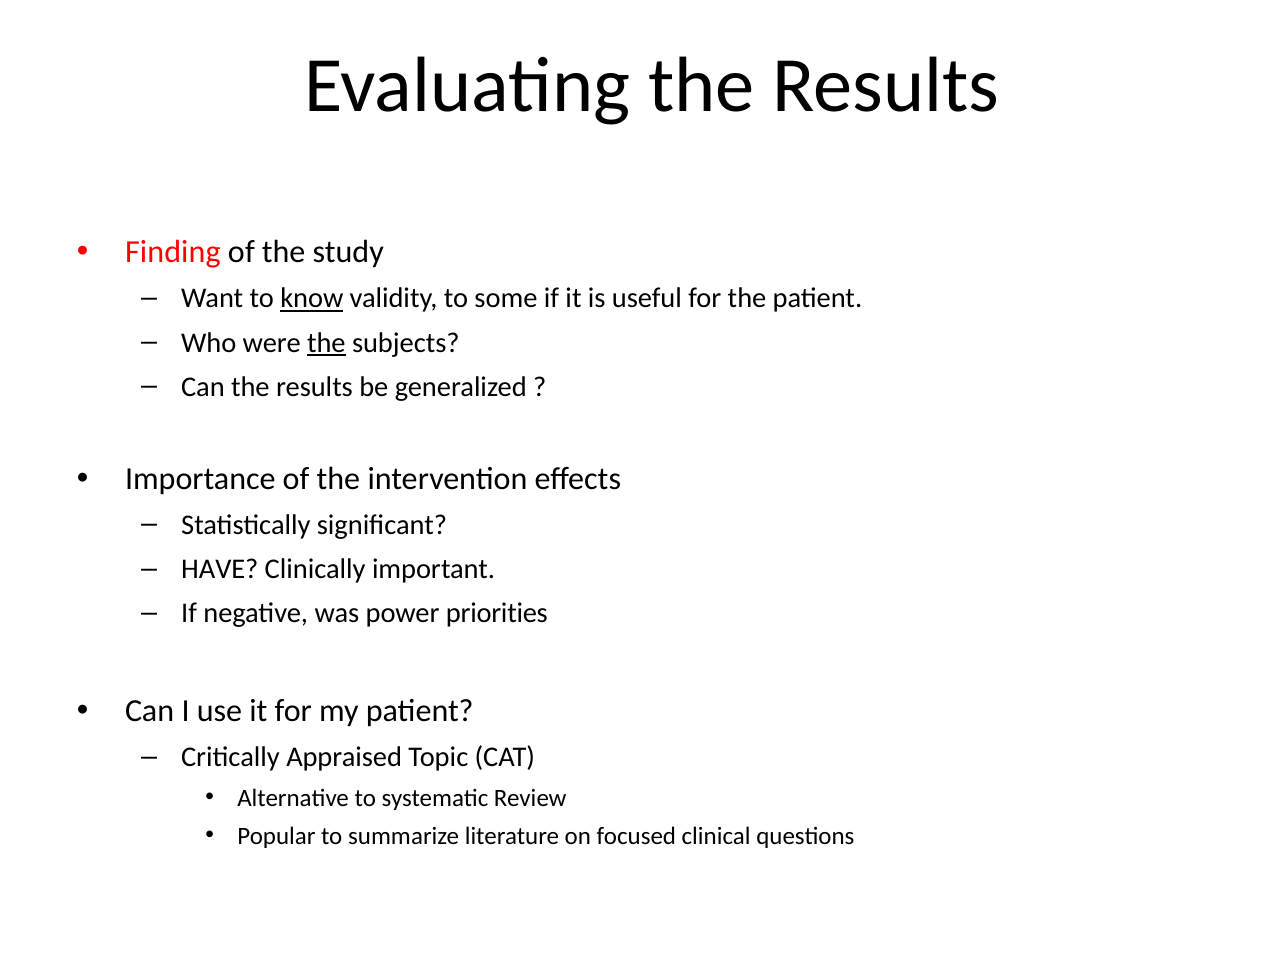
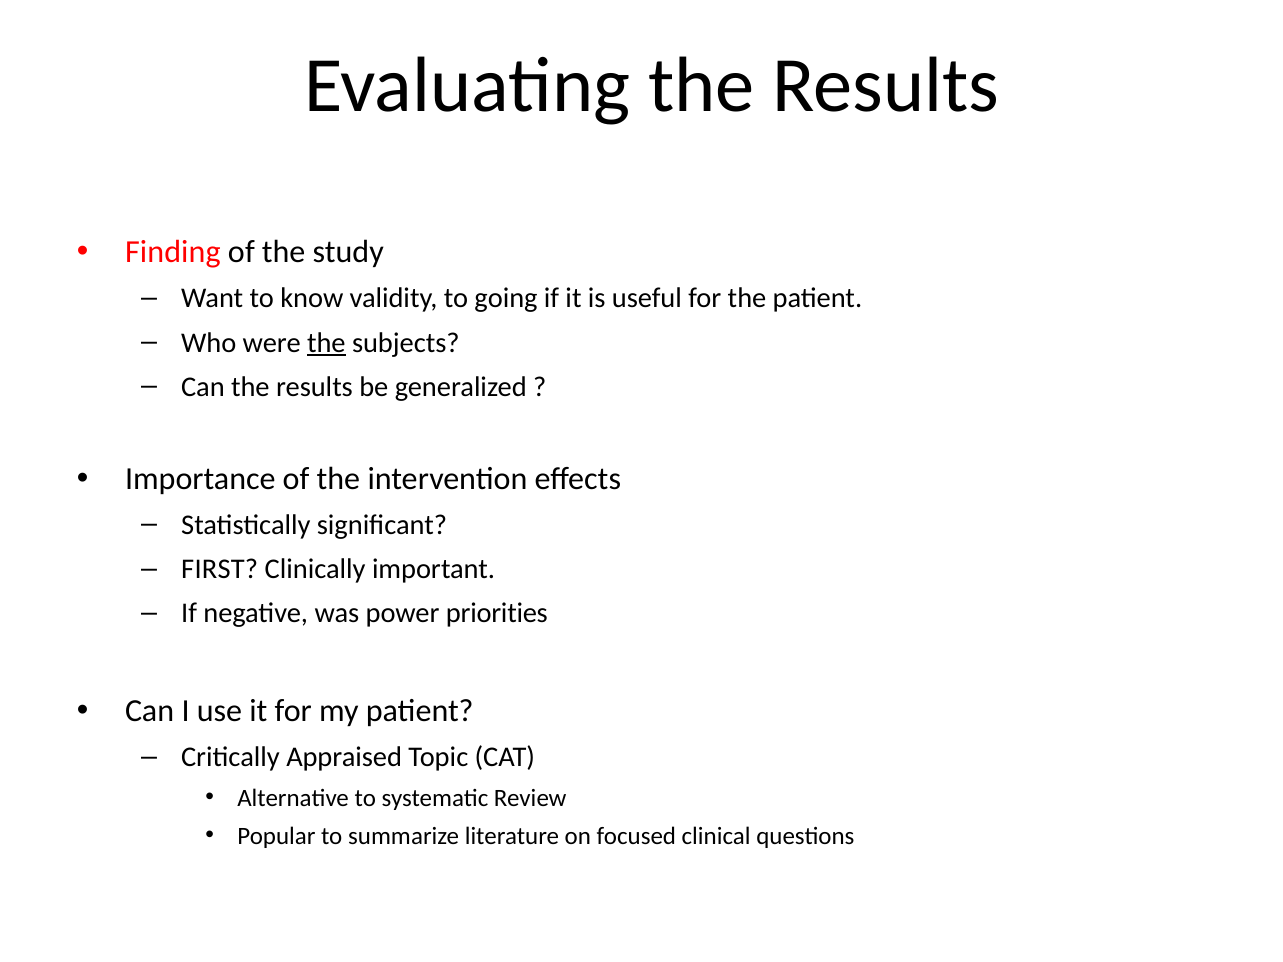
know underline: present -> none (312, 299)
some: some -> going (506, 299)
HAVE: HAVE -> FIRST (220, 569)
